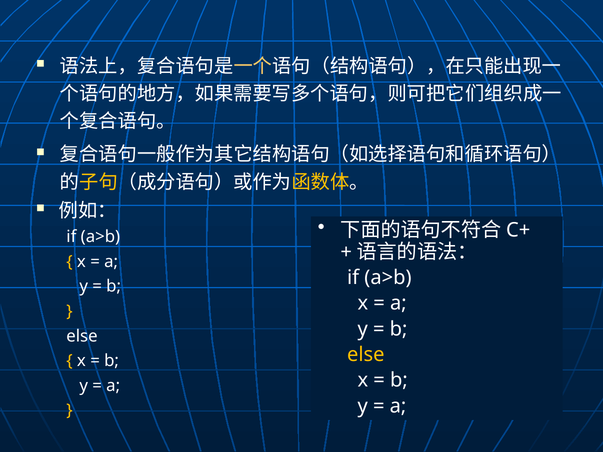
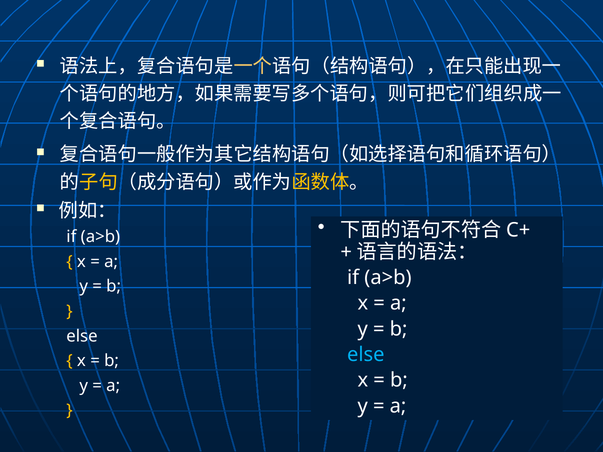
else colour: yellow -> light blue (366, 355)
